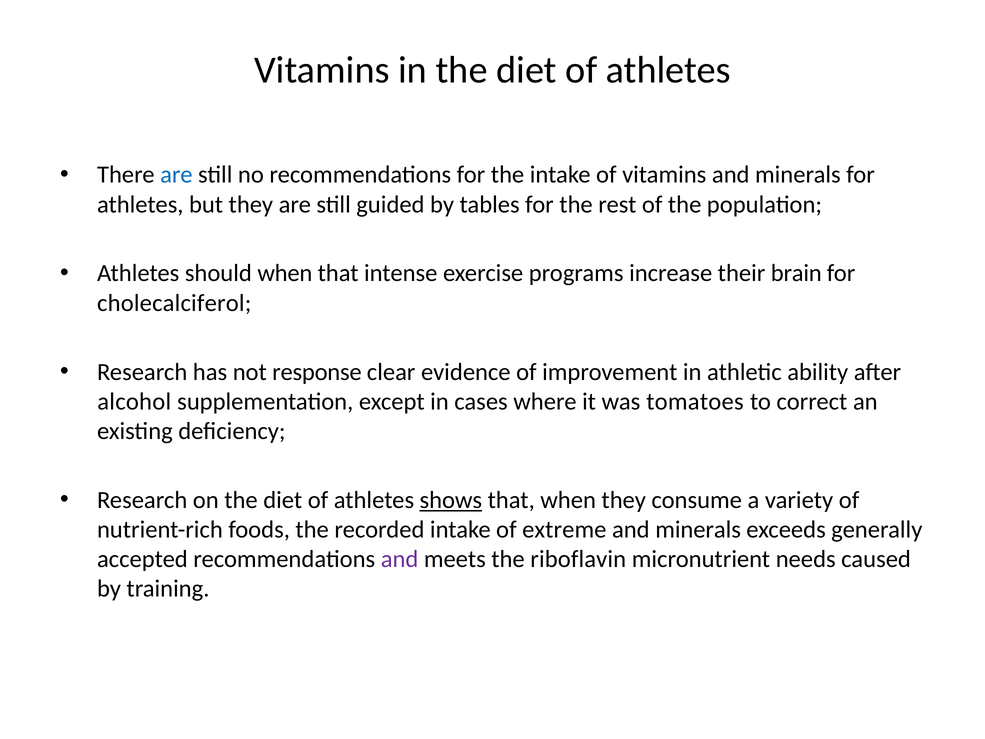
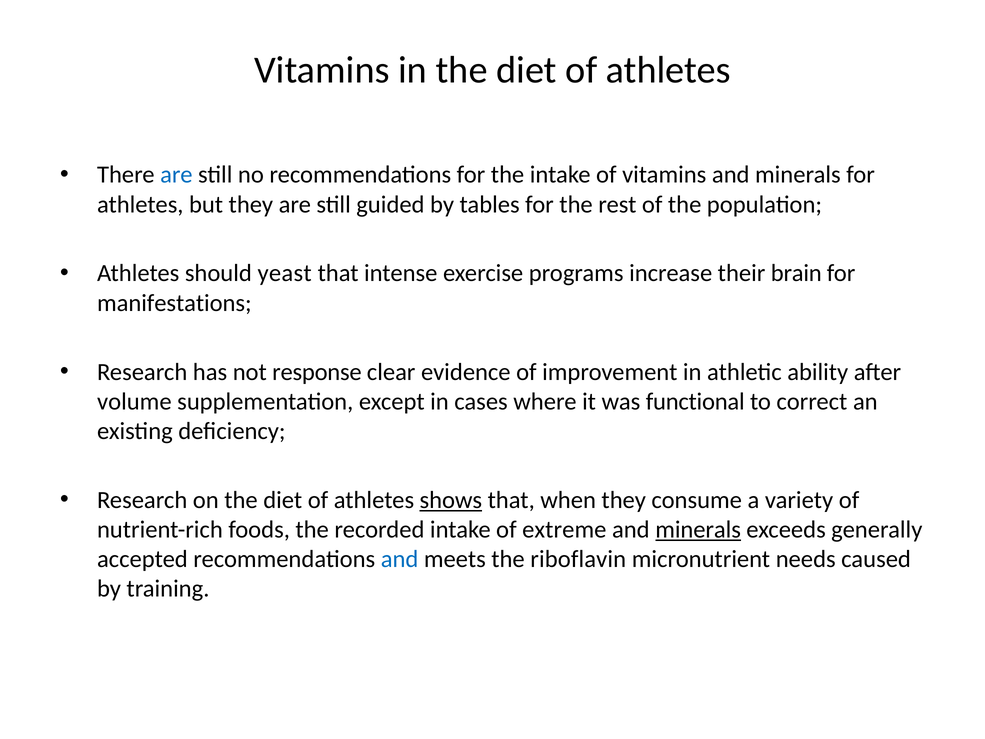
should when: when -> yeast (285, 273)
cholecalciferol: cholecalciferol -> manifestations (174, 303)
alcohol: alcohol -> volume (134, 401)
tomatoes: tomatoes -> functional (695, 401)
minerals underline: none -> present (698, 529)
and colour: purple -> blue (400, 559)
